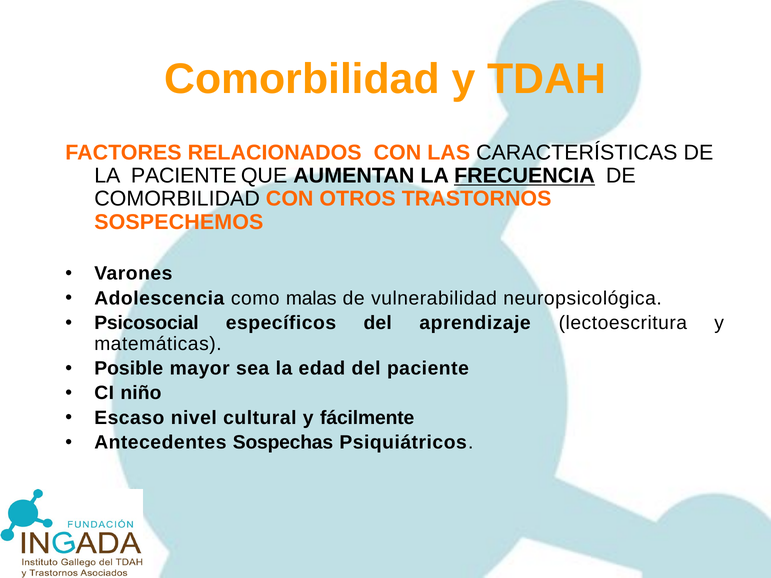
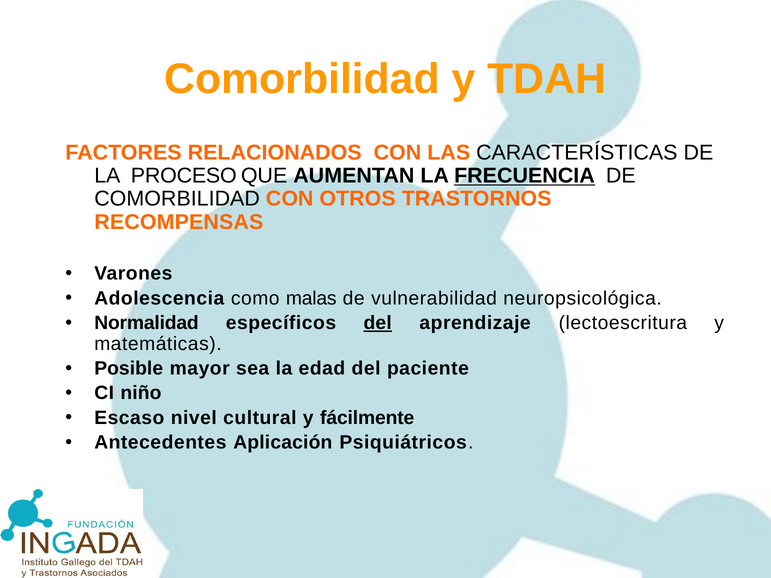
LA PACIENTE: PACIENTE -> PROCESO (184, 176)
SOSPECHEMOS: SOSPECHEMOS -> RECOMPENSAS (179, 222)
Psicosocial: Psicosocial -> Normalidad (147, 323)
del underline: none -> present (378, 323)
Sospechas: Sospechas -> Aplicación (283, 443)
